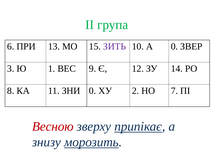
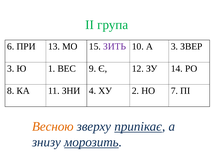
А 0: 0 -> 3 (174, 46)
ЗНИ 0: 0 -> 4 (93, 91)
Весною colour: red -> orange (53, 126)
